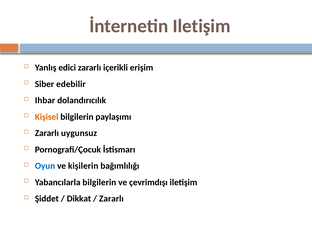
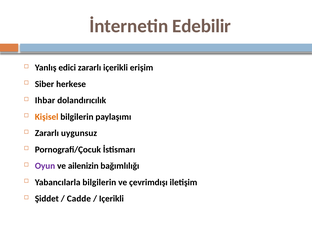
İnternetin Iletişim: Iletişim -> Edebilir (202, 26)
edebilir: edebilir -> herkese (71, 84)
Oyun colour: blue -> purple (45, 166)
kişilerin: kişilerin -> ailenizin (83, 166)
Dikkat: Dikkat -> Cadde (79, 199)
Zararlı: Zararlı -> Içerikli (111, 199)
